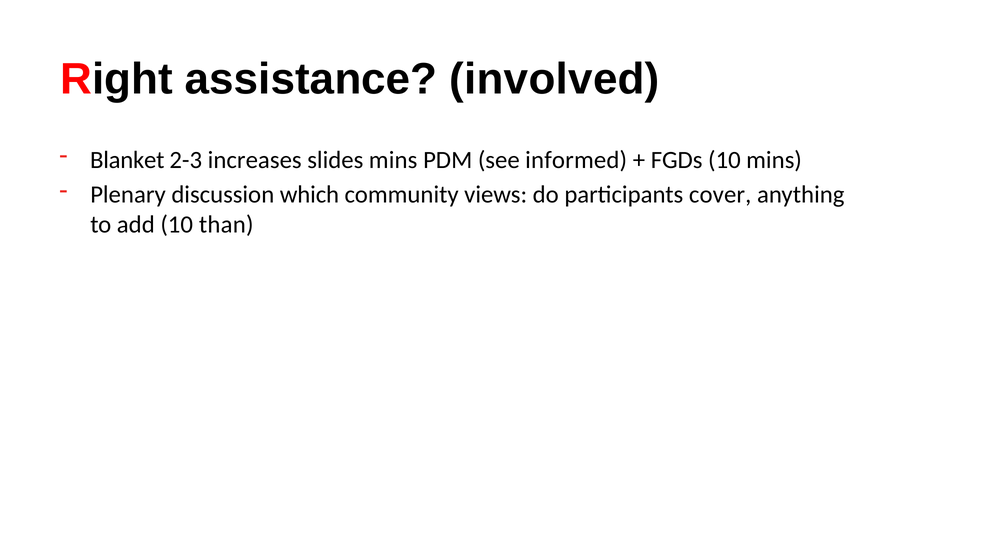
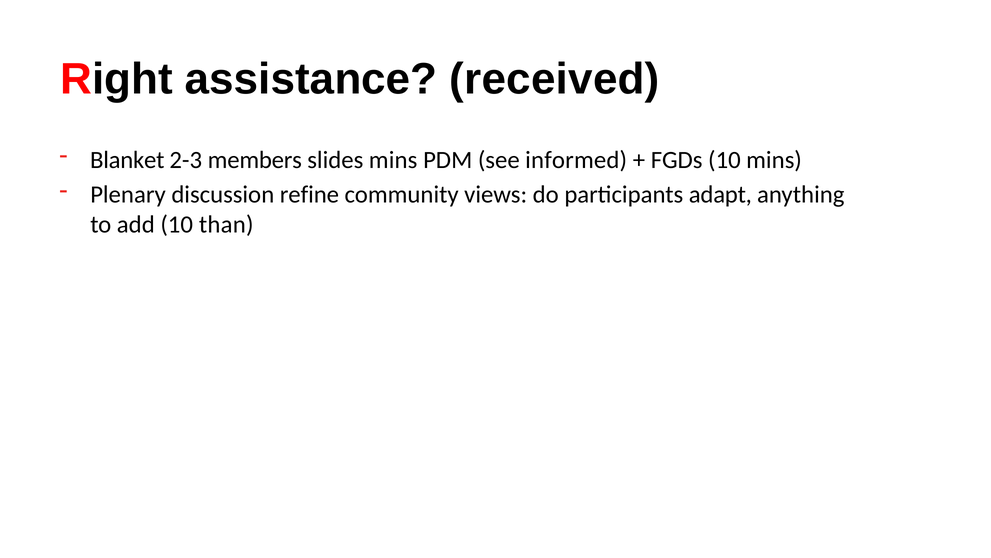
involved: involved -> received (555, 79)
increases: increases -> members (255, 160)
which: which -> refine (309, 194)
cover: cover -> adapt (720, 194)
